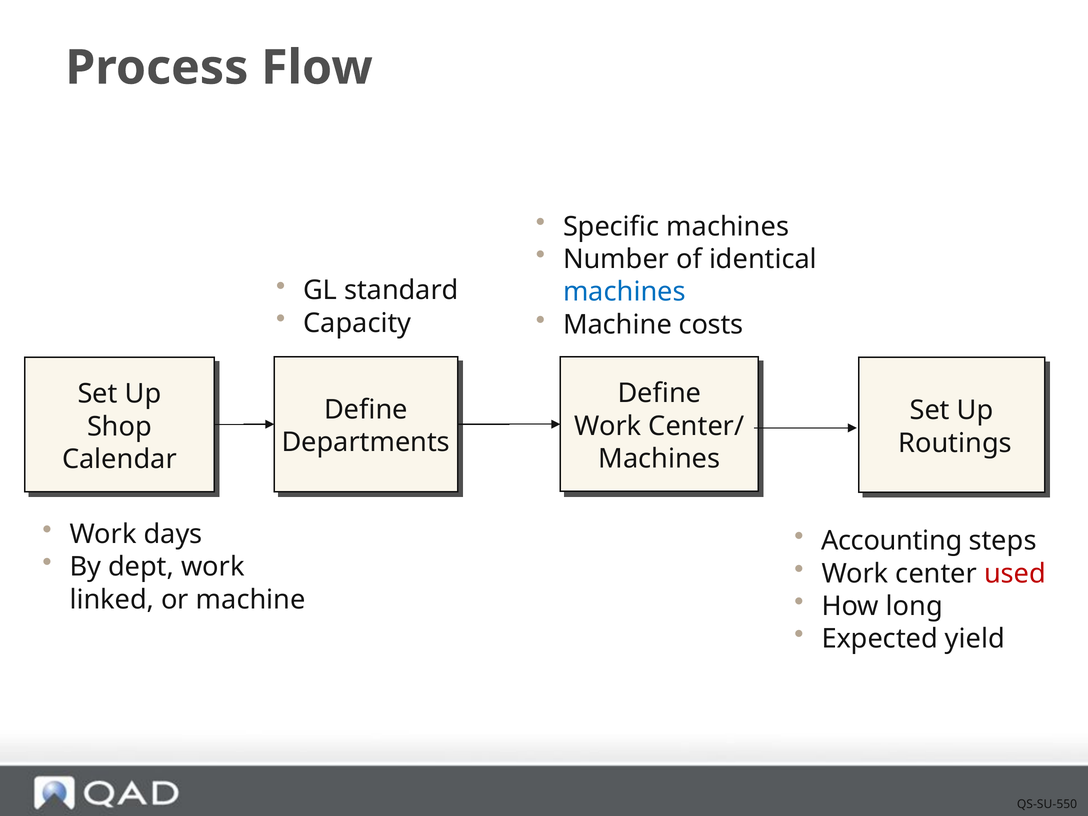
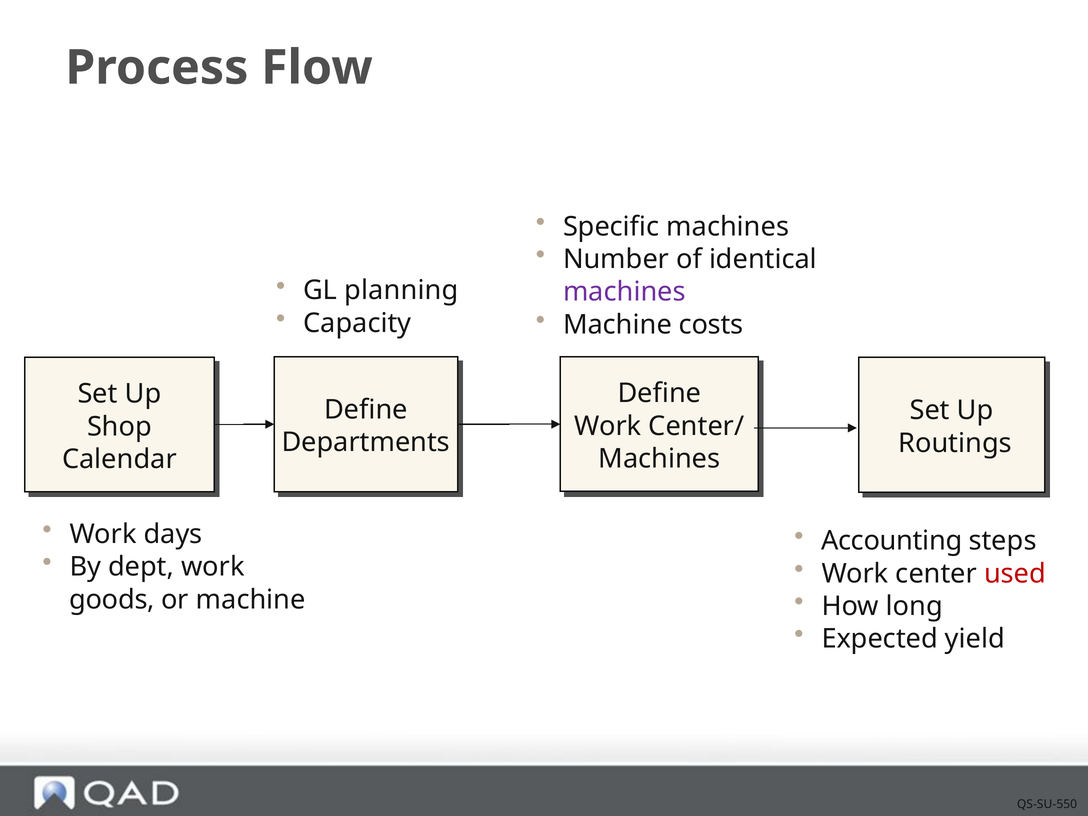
standard: standard -> planning (401, 291)
machines colour: blue -> purple (624, 292)
linked: linked -> goods (112, 600)
